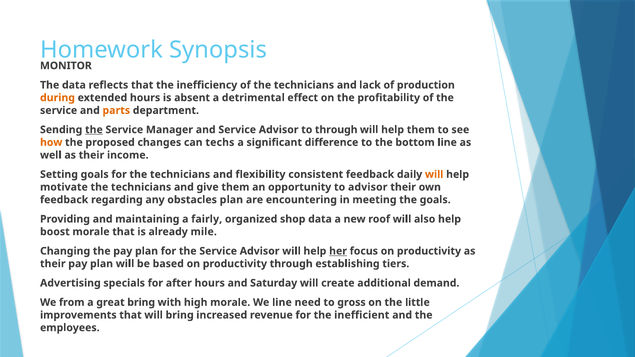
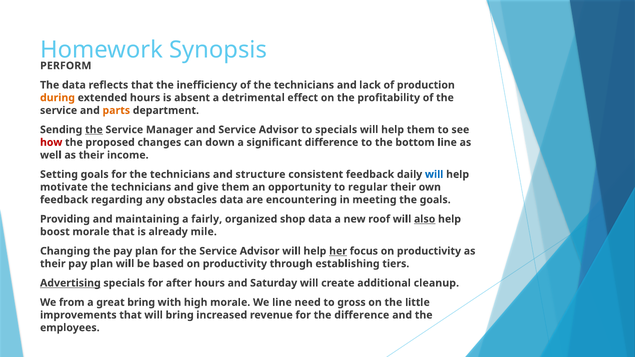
MONITOR: MONITOR -> PERFORM (66, 66)
to through: through -> specials (336, 130)
how colour: orange -> red (51, 142)
techs: techs -> down (220, 142)
flexibility: flexibility -> structure (260, 174)
will colour: orange -> blue (434, 174)
to advisor: advisor -> regular (368, 187)
obstacles plan: plan -> data (231, 200)
also underline: none -> present (425, 219)
Advertising underline: none -> present (70, 283)
demand: demand -> cleanup (436, 283)
the inefficient: inefficient -> difference (362, 315)
